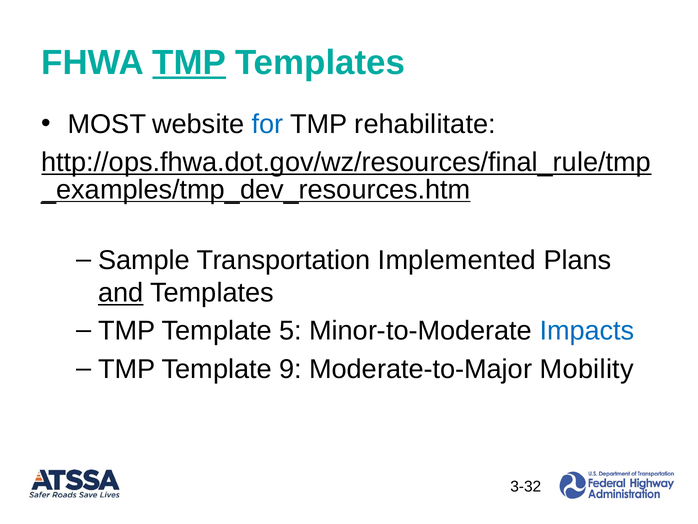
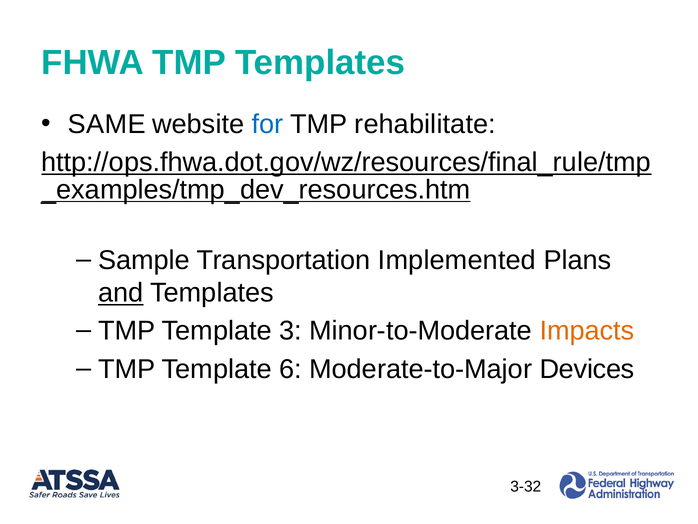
TMP underline: present -> none (189, 63)
MOST: MOST -> SAME (107, 124)
5: 5 -> 3 (291, 331)
Impacts colour: blue -> orange (587, 331)
9: 9 -> 6 (291, 369)
Mobility: Mobility -> Devices (587, 369)
